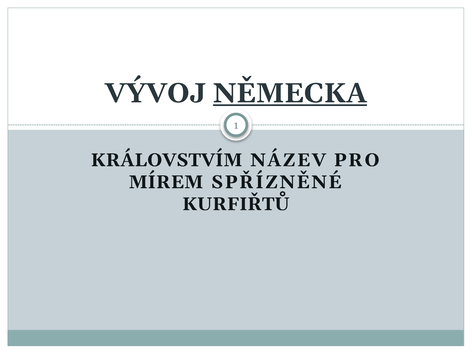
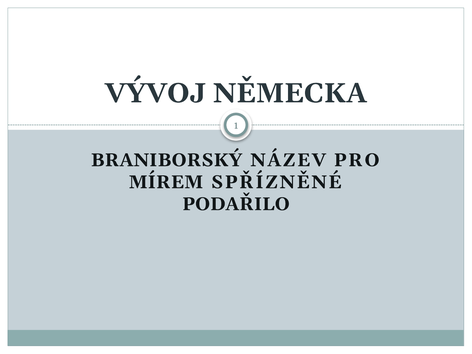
NĚMECKA underline: present -> none (290, 93)
KRÁLOVSTVÍM: KRÁLOVSTVÍM -> BRANIBORSKÝ (166, 160)
KURFIŘTŮ: KURFIŘTŮ -> PODAŘILO (236, 204)
